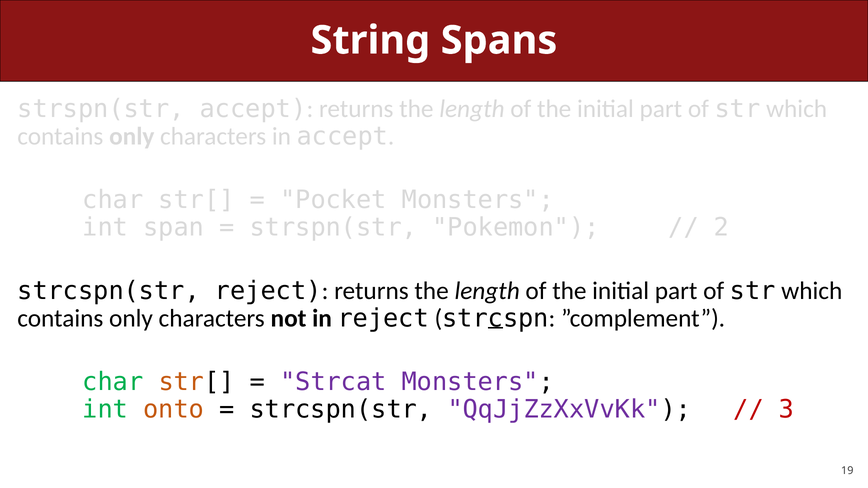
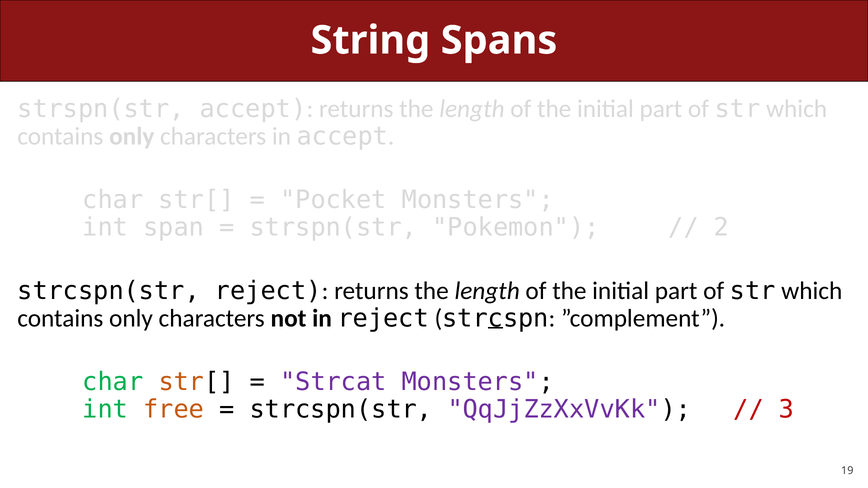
onto: onto -> free (174, 410)
